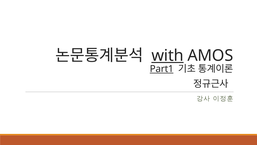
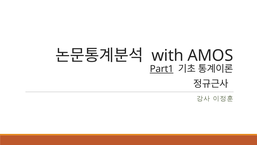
with underline: present -> none (168, 55)
